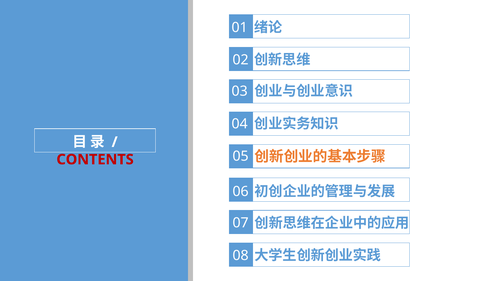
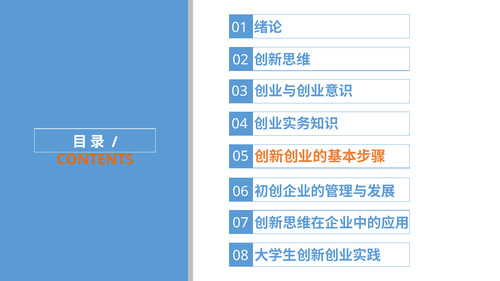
CONTENTS colour: red -> orange (95, 160)
